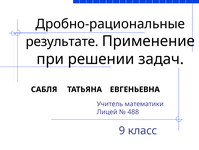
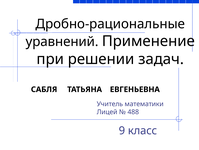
результате: результате -> уравнений (62, 41)
